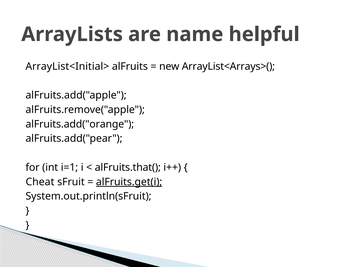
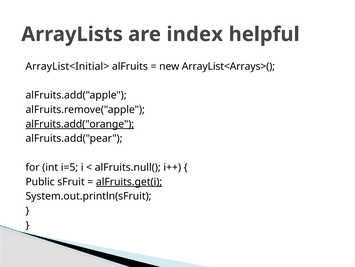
name: name -> index (195, 34)
alFruits.add("orange underline: none -> present (80, 124)
i=1: i=1 -> i=5 (70, 167)
alFruits.that(: alFruits.that( -> alFruits.null( (128, 167)
Cheat: Cheat -> Public (40, 181)
